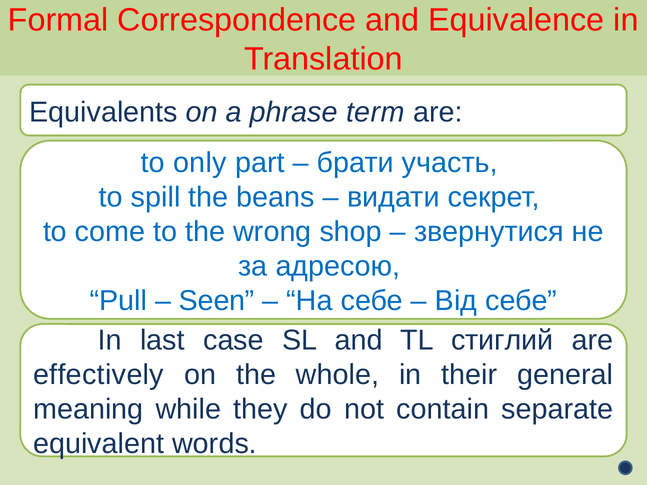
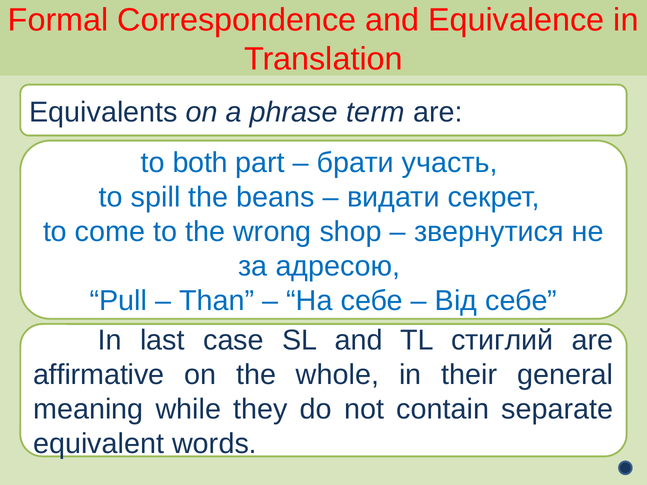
only: only -> both (200, 163)
Seen: Seen -> Than (217, 301)
effectively: effectively -> affirmative (99, 375)
